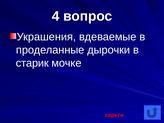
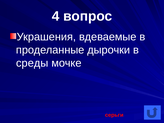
старик: старик -> среды (32, 63)
